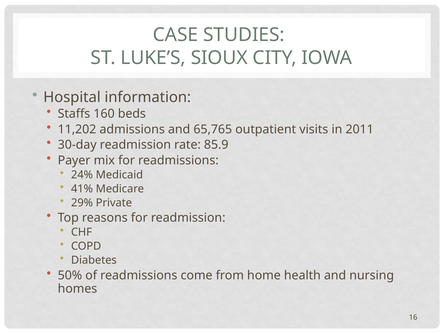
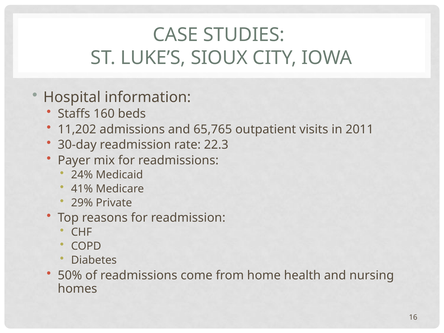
85.9: 85.9 -> 22.3 (216, 145)
